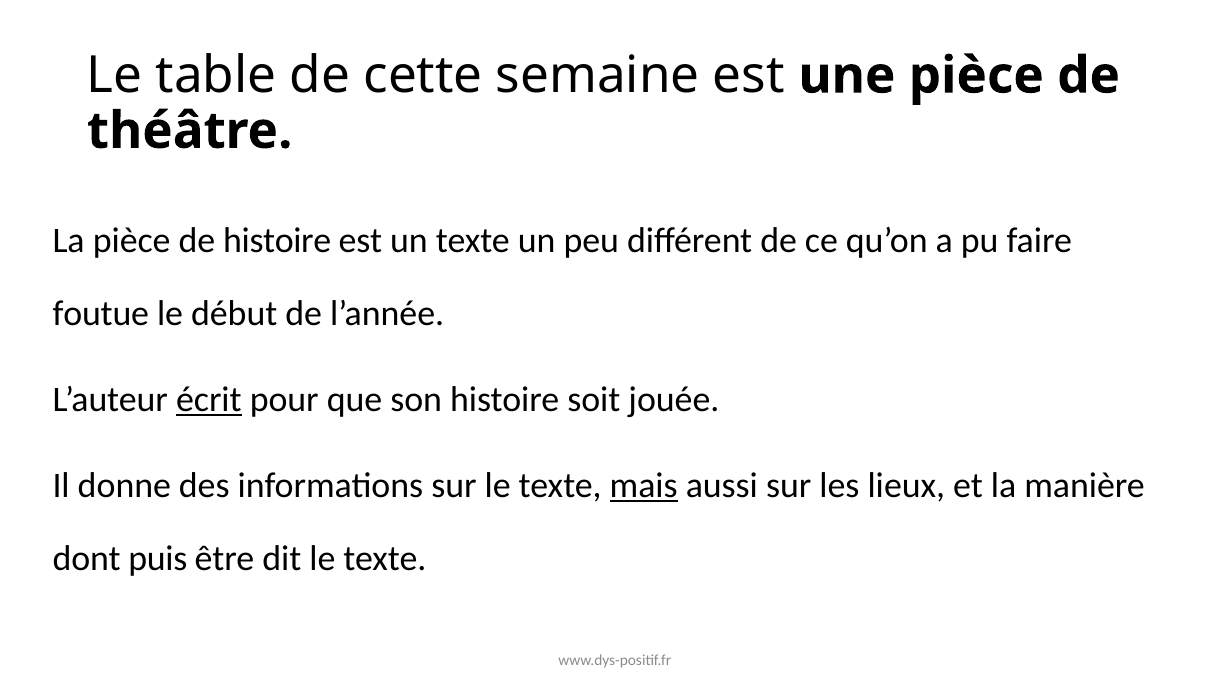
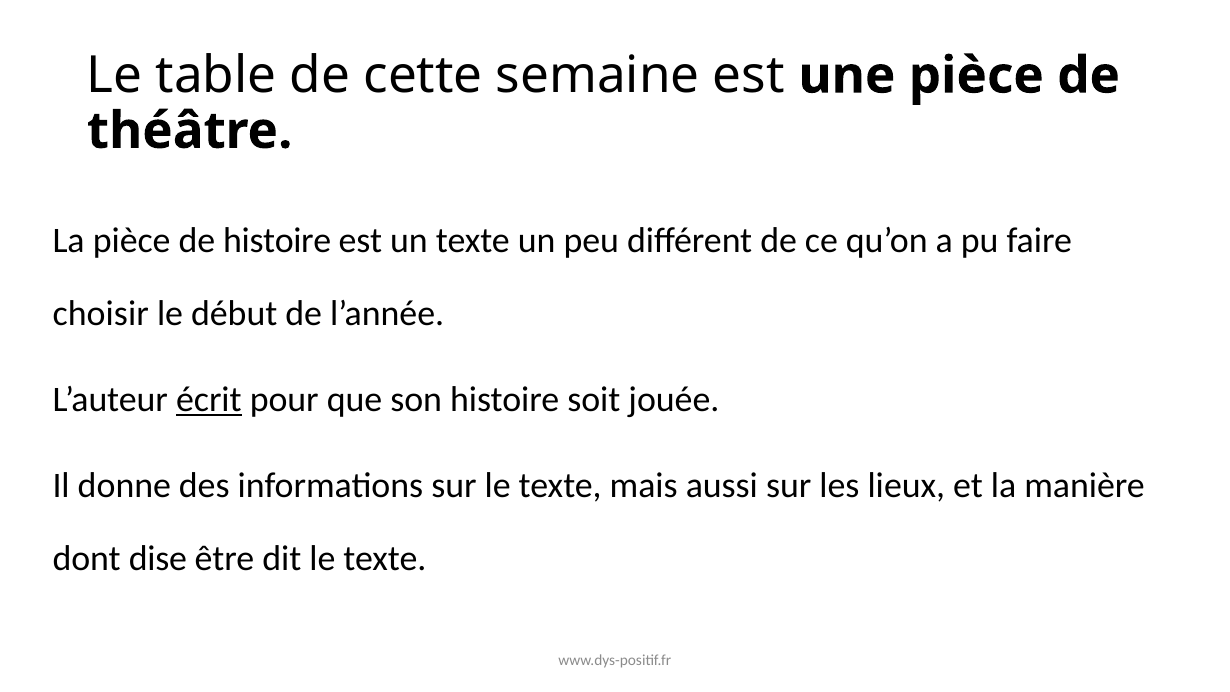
foutue: foutue -> choisir (101, 313)
mais underline: present -> none (644, 485)
puis: puis -> dise (158, 558)
